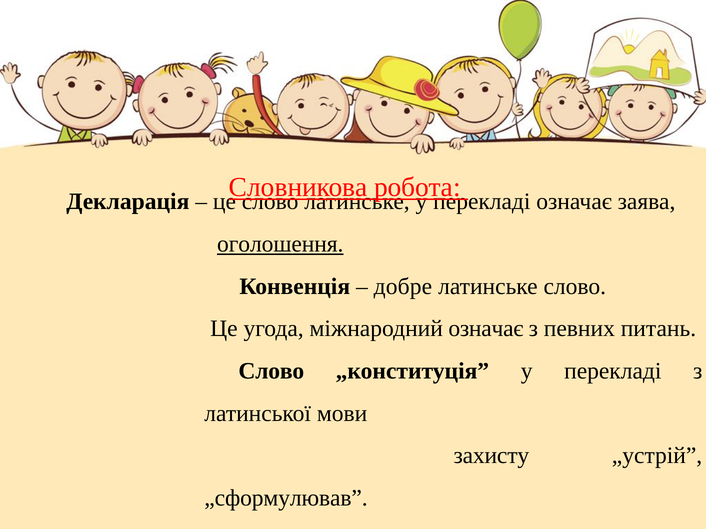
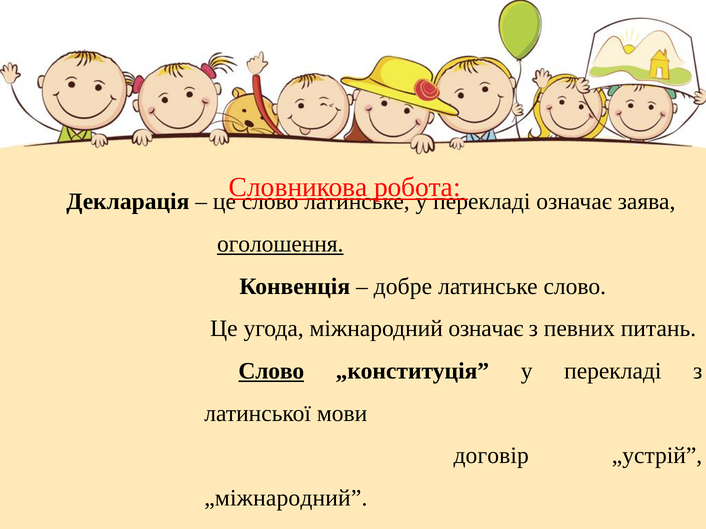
Слово underline: none -> present (271, 371)
захисту: захисту -> договір (491, 456)
„сформулював: „сформулював -> „міжнародний (286, 498)
